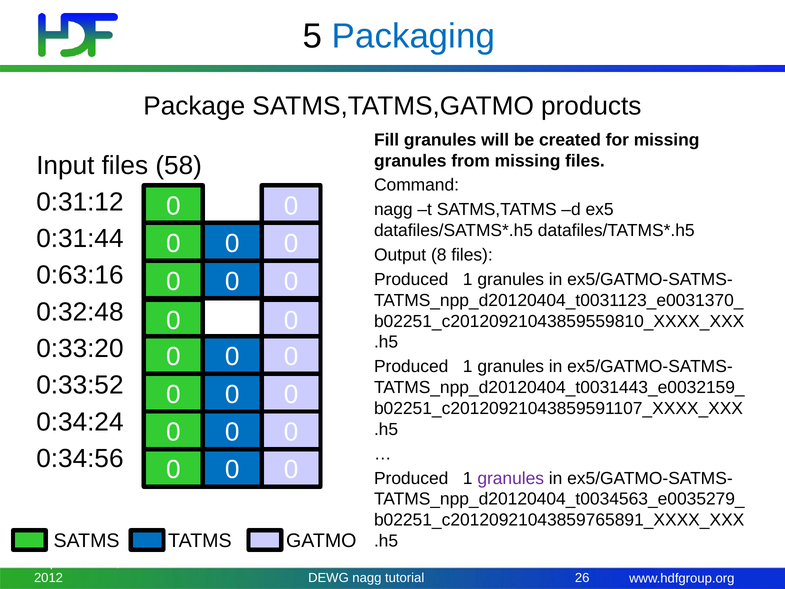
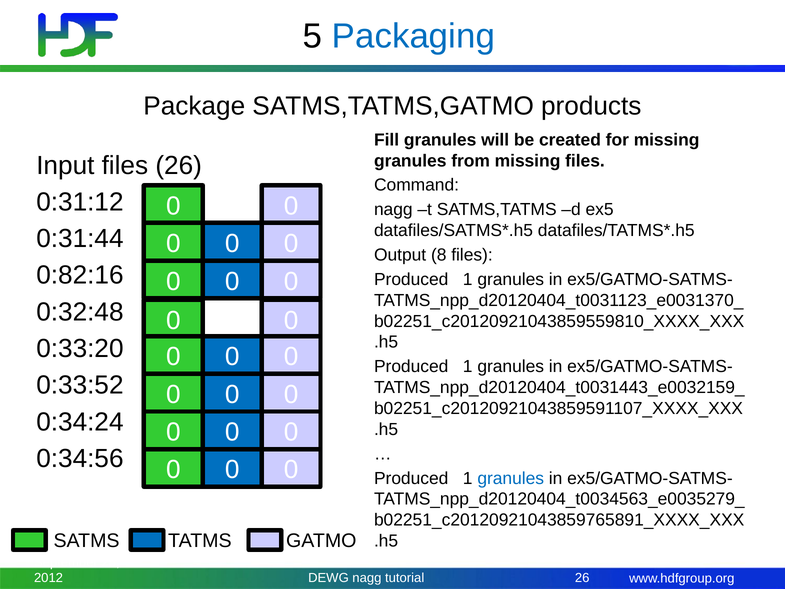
files 58: 58 -> 26 (179, 165)
0:63:16: 0:63:16 -> 0:82:16 (80, 275)
granules colour: purple -> blue (511, 478)
